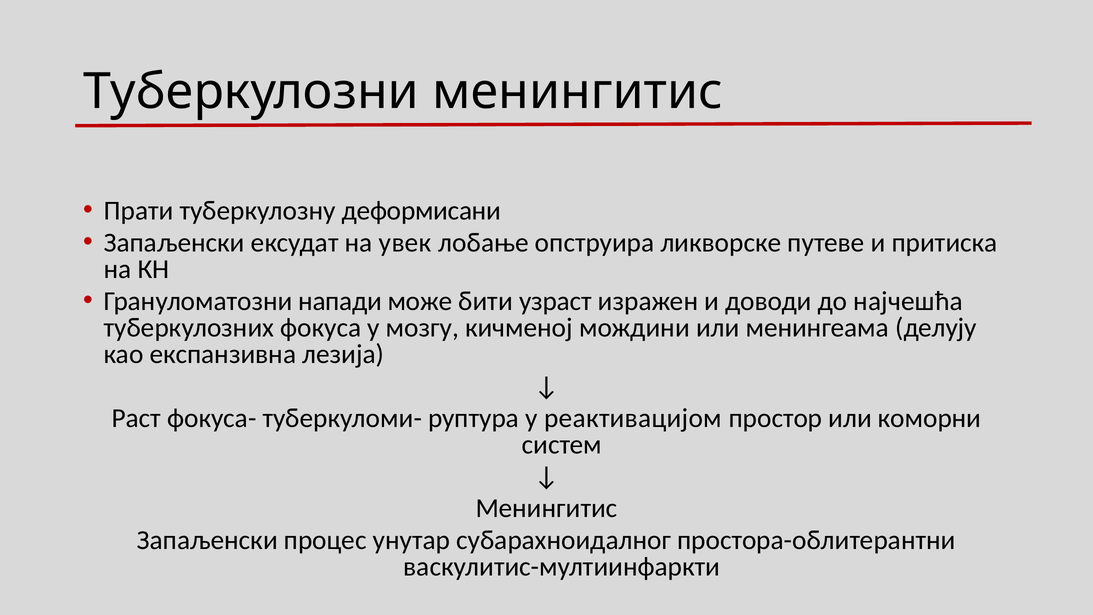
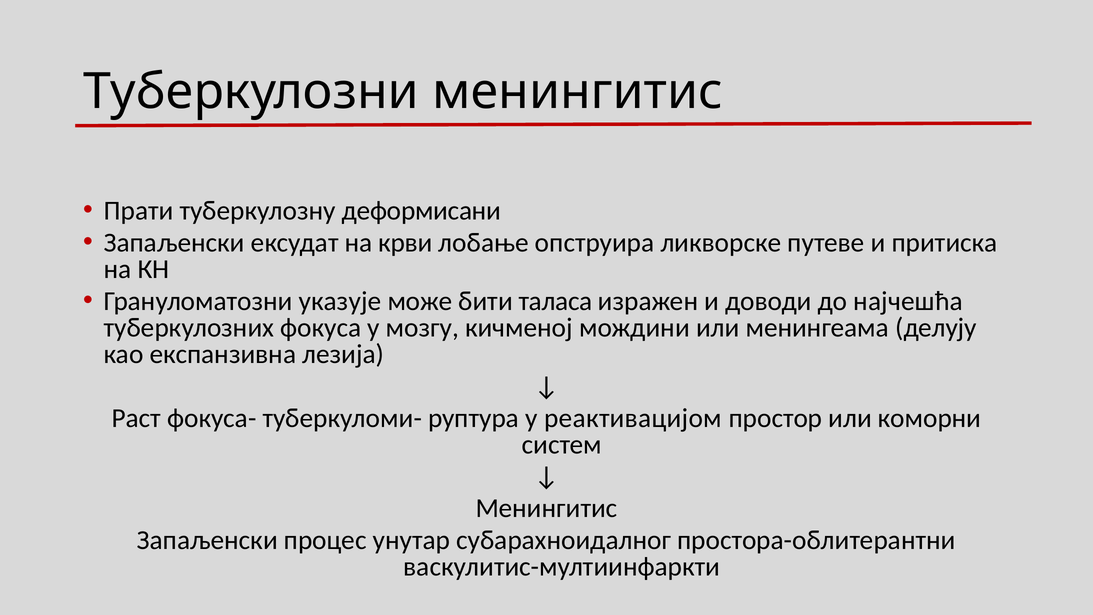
увек: увек -> крви (406, 243)
напади: напади -> указује (340, 301)
узраст: узраст -> таласа (555, 301)
